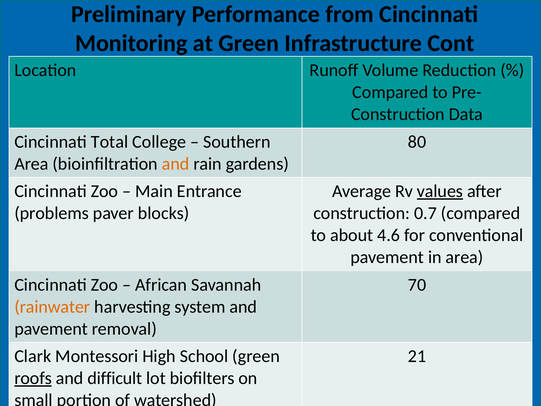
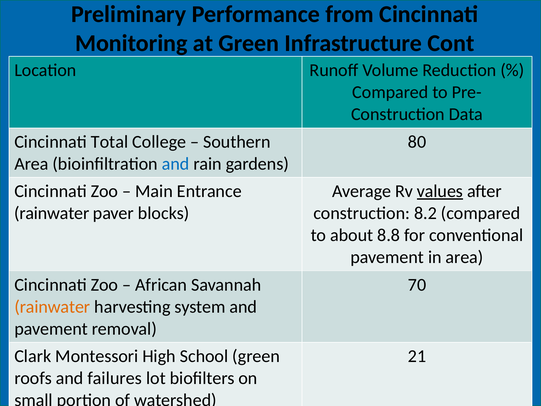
and colour: orange -> blue (176, 164)
problems: problems -> rainwater (52, 213)
0.7: 0.7 -> 8.2 (425, 213)
4.6: 4.6 -> 8.8 (389, 235)
roofs underline: present -> none (33, 378)
difficult: difficult -> failures (115, 378)
